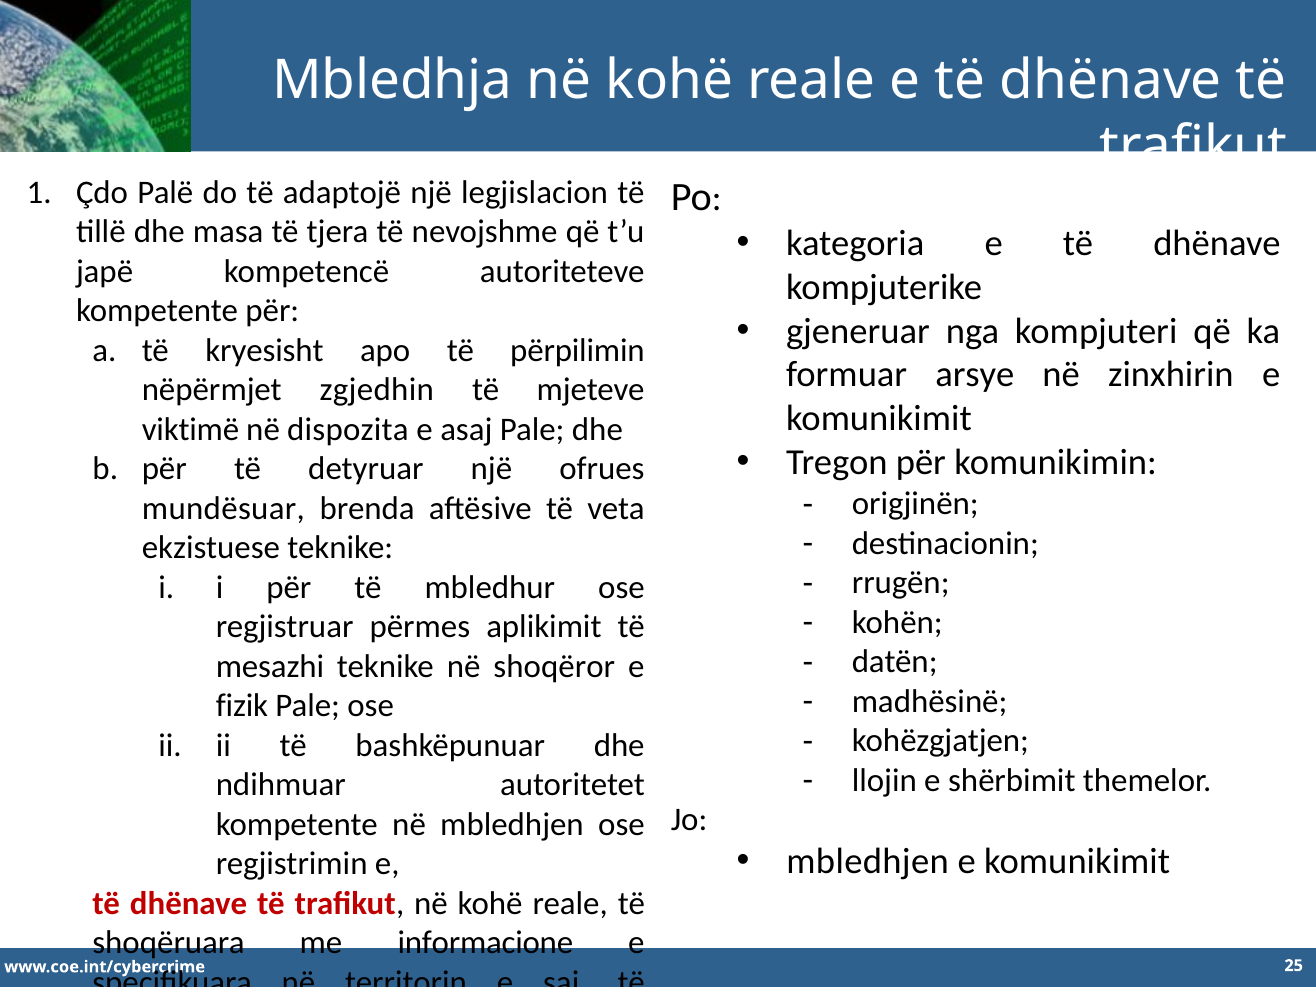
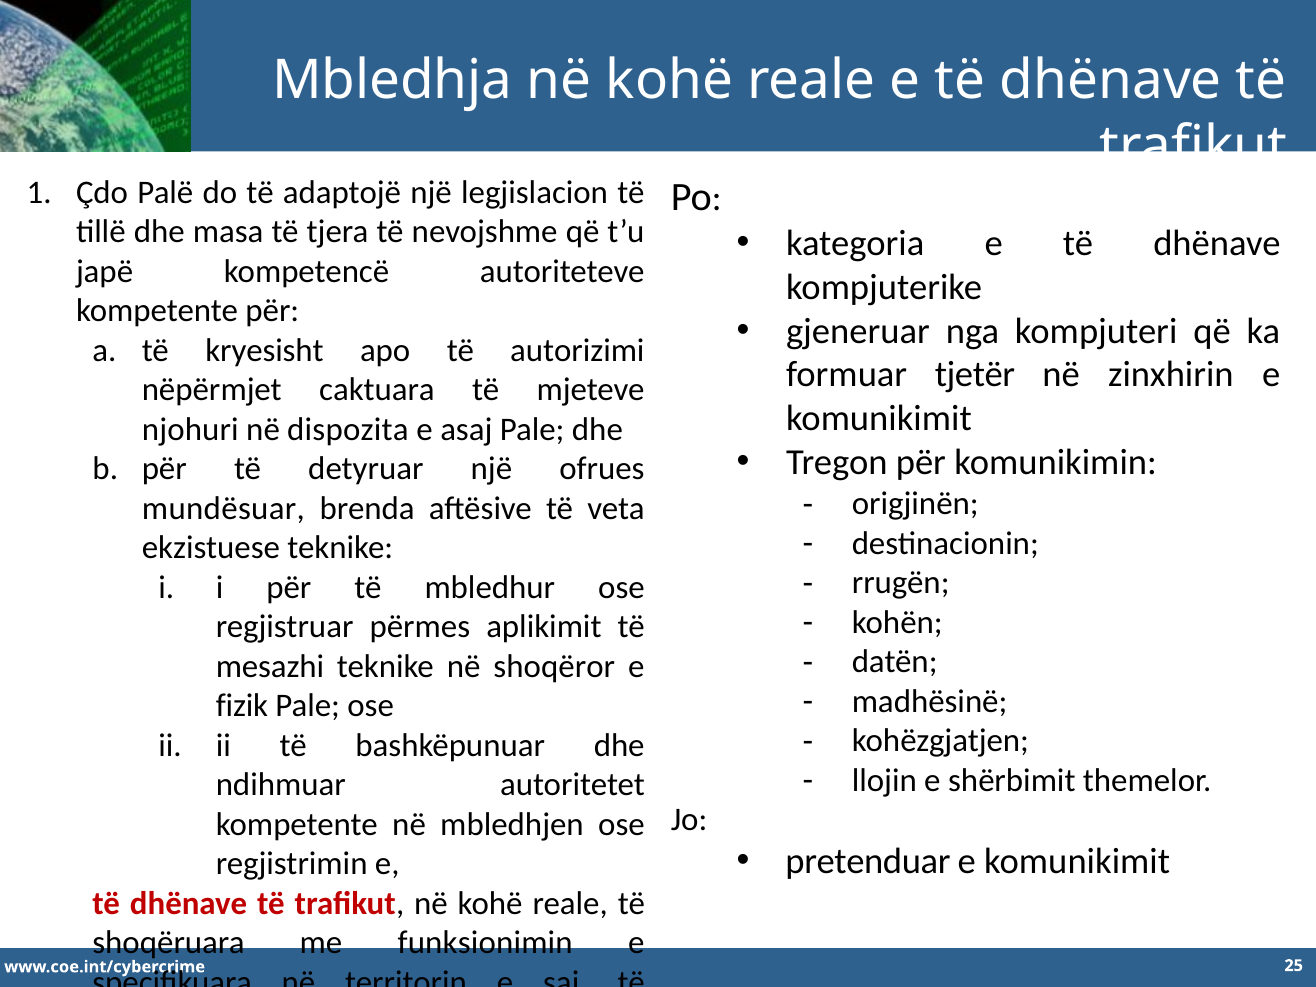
përpilimin: përpilimin -> autorizimi (577, 350)
arsye: arsye -> tjetër (975, 375)
zgjedhin: zgjedhin -> caktuara (377, 390)
viktimë: viktimë -> njohuri (190, 429)
mbledhjen: mbledhjen -> pretenduar (868, 862)
informacione: informacione -> funksionimin (485, 943)
